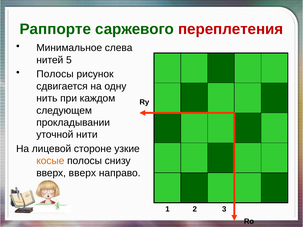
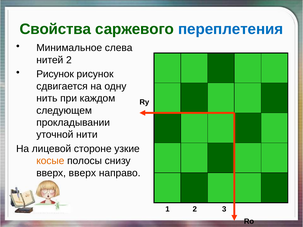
Раппорте: Раппорте -> Свойства (55, 29)
переплетения colour: red -> blue (231, 29)
нитей 5: 5 -> 2 (69, 60)
Полосы: Полосы -> Рисунок (55, 74)
